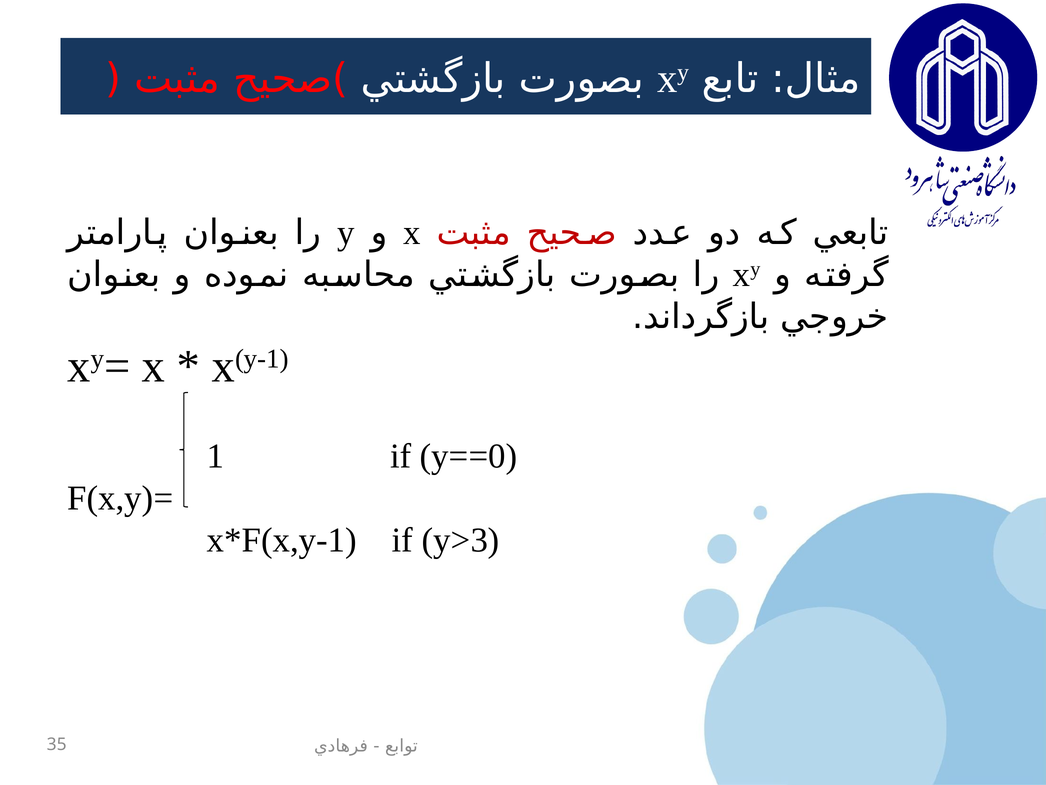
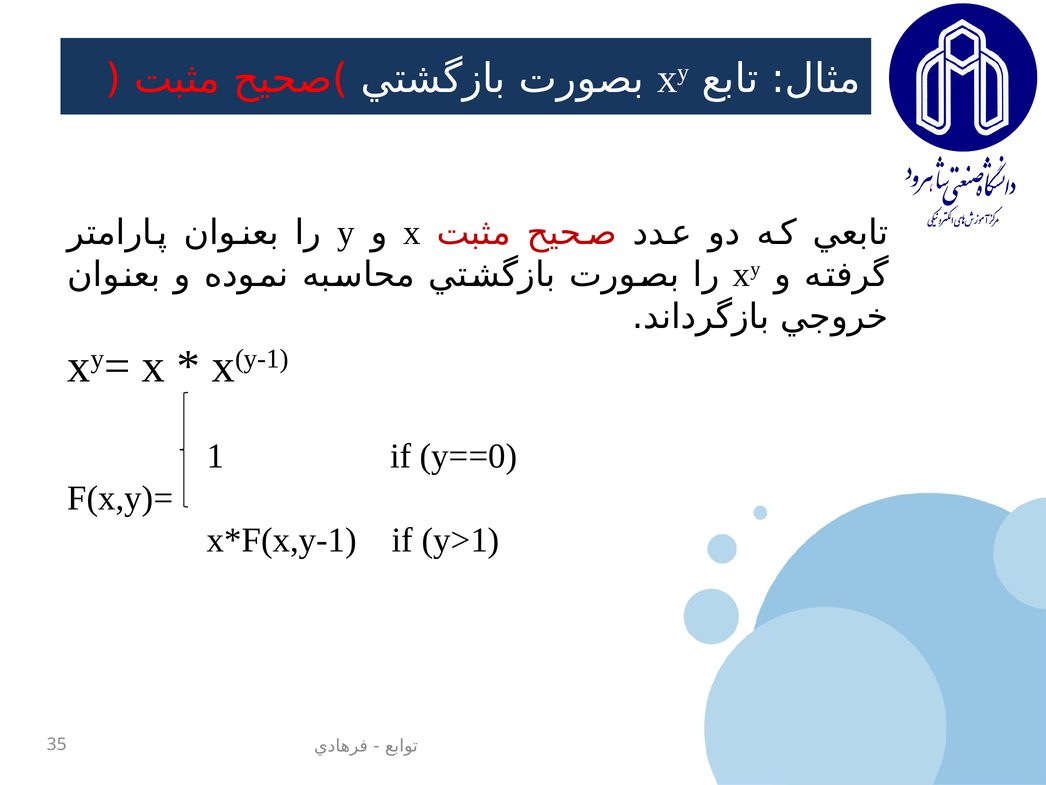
y>3: y>3 -> y>1 (461, 540)
